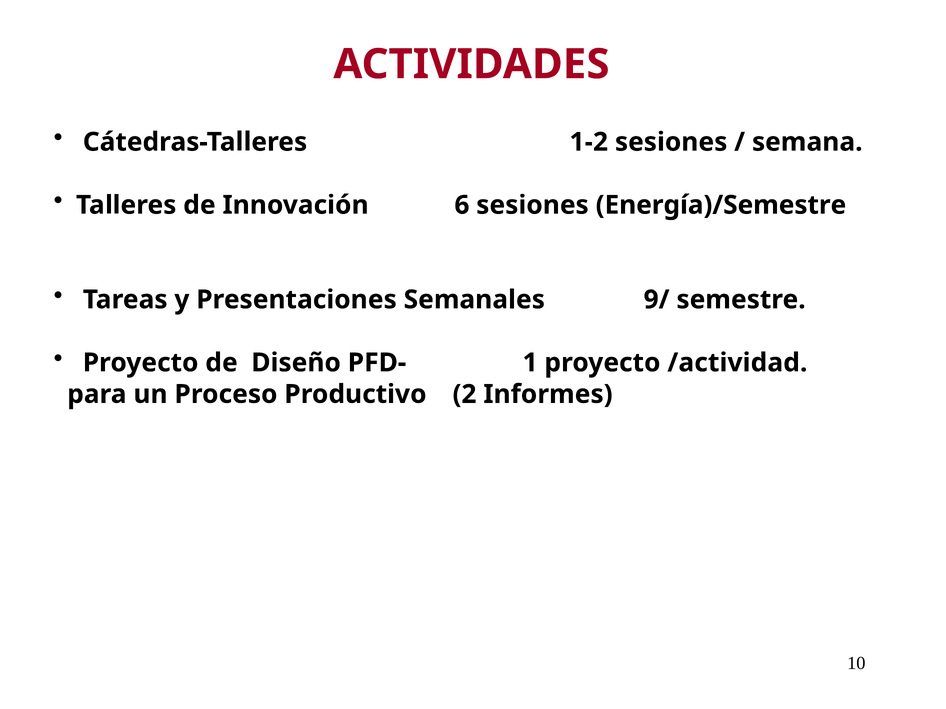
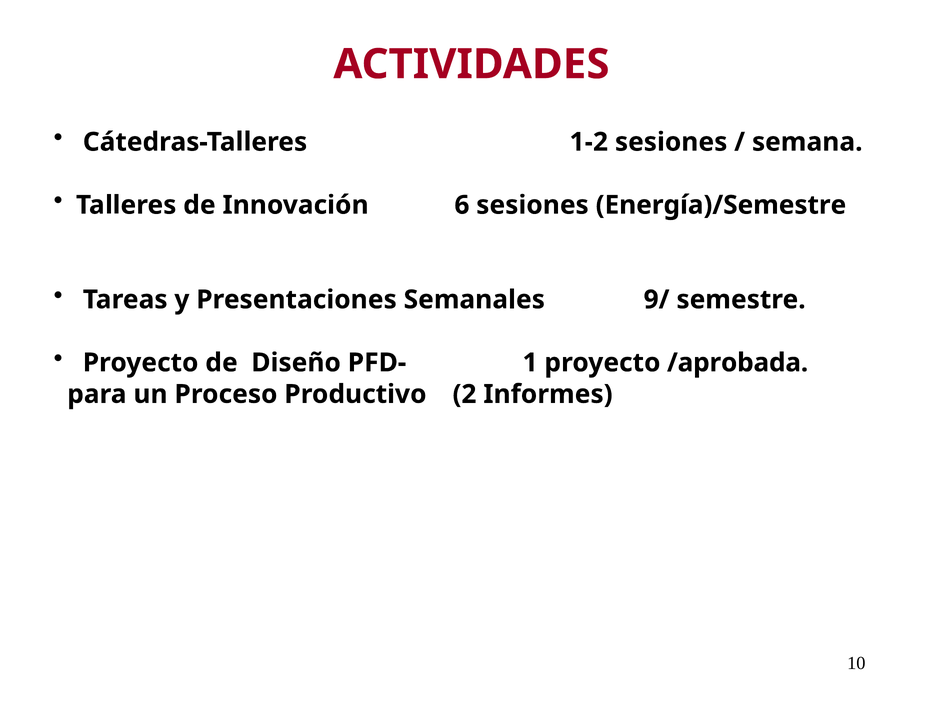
/actividad: /actividad -> /aprobada (738, 363)
